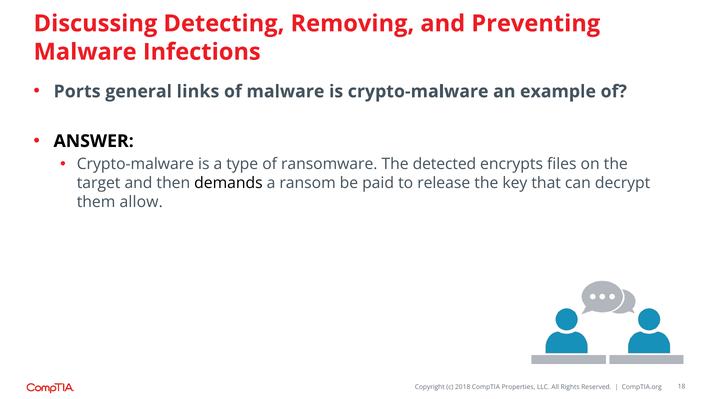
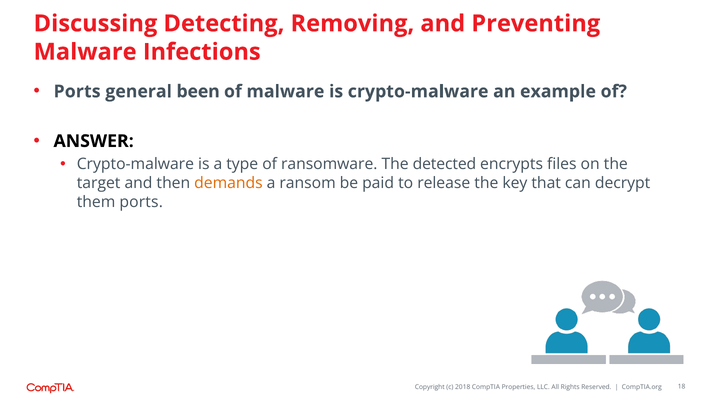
links: links -> been (198, 91)
demands colour: black -> orange (228, 183)
them allow: allow -> ports (141, 202)
